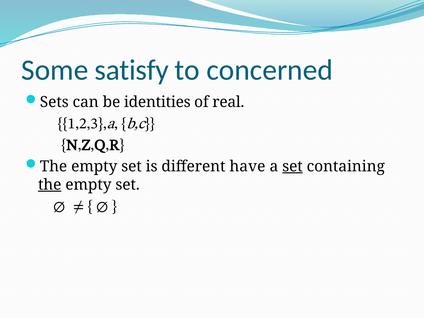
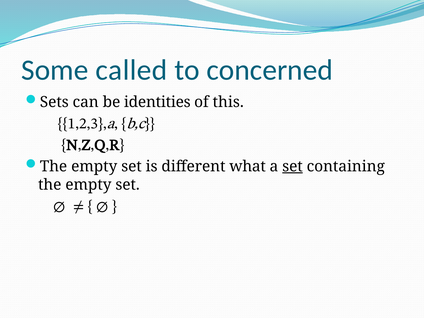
satisfy: satisfy -> called (131, 70)
real: real -> this (228, 102)
have: have -> what (248, 166)
the underline: present -> none (50, 185)
